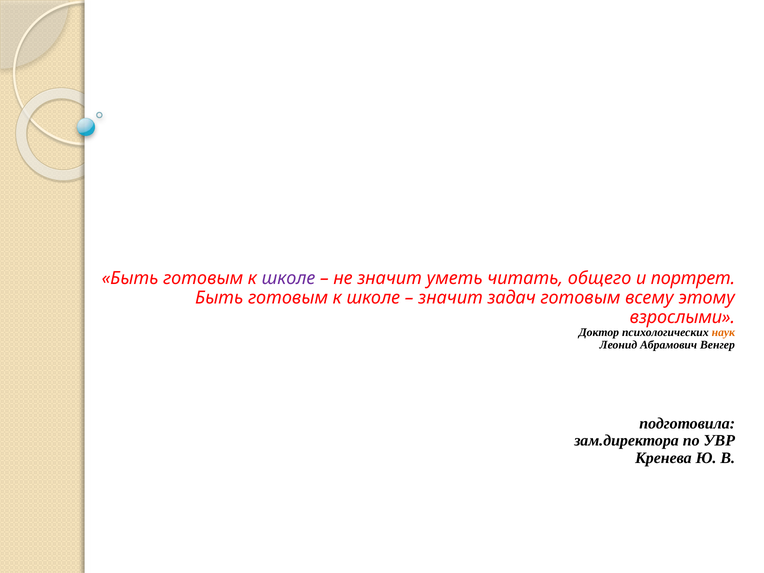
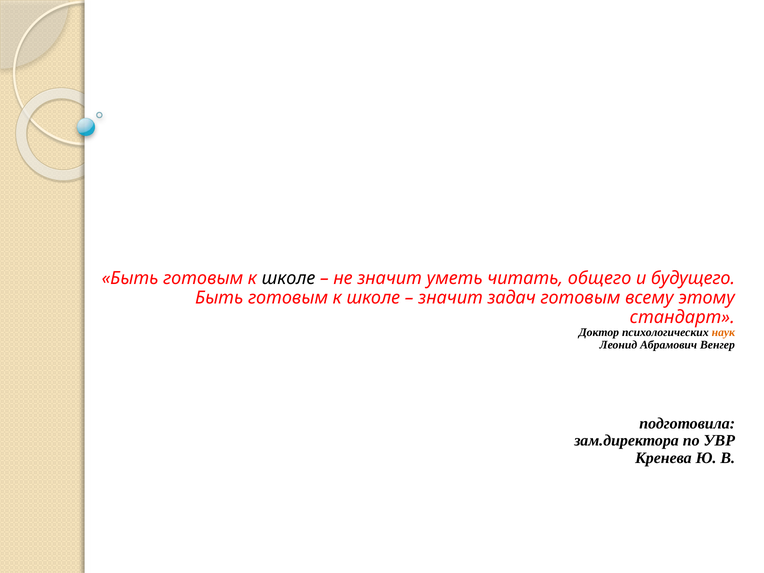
школе colour: purple -> black (289, 278)
портрет: портрет -> будущего (693, 278)
взрослыми: взрослыми -> стандарт (682, 317)
